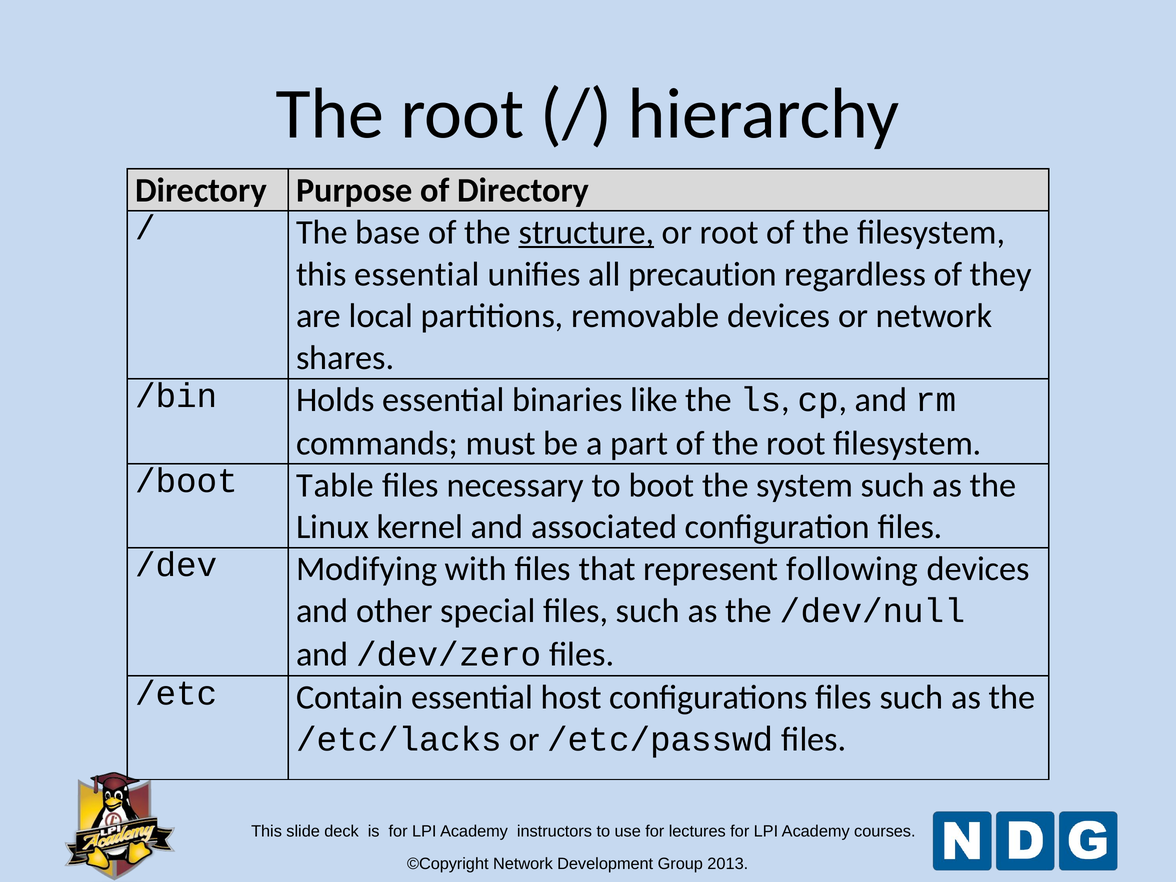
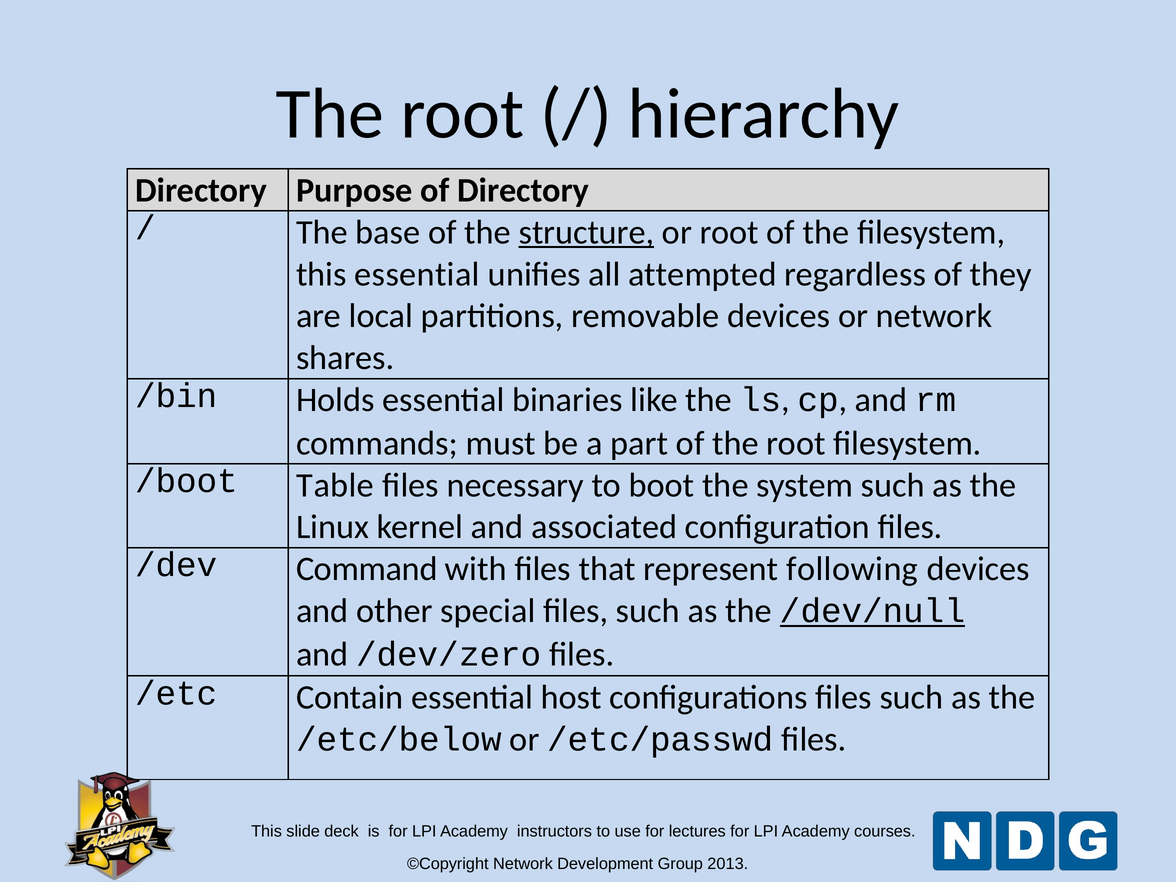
precaution: precaution -> attempted (702, 274)
Modifying: Modifying -> Command (367, 569)
/dev/null underline: none -> present (873, 611)
/etc/lacks: /etc/lacks -> /etc/below (399, 739)
